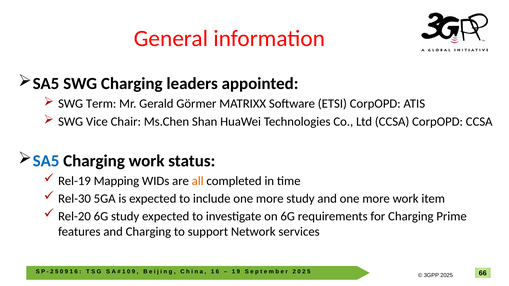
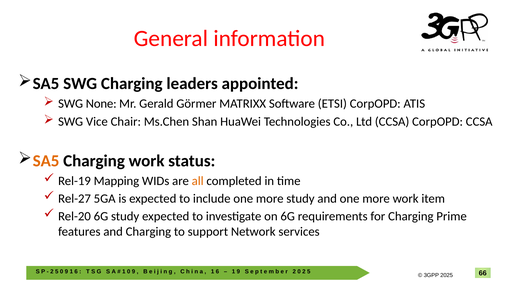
Term: Term -> None (101, 104)
SA5 colour: blue -> orange (46, 161)
Rel-30: Rel-30 -> Rel-27 (75, 199)
